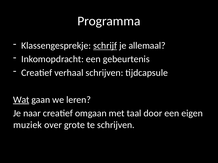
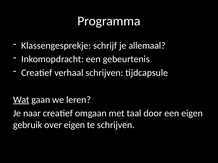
schrijf underline: present -> none (105, 46)
muziek: muziek -> gebruik (28, 125)
over grote: grote -> eigen (74, 125)
